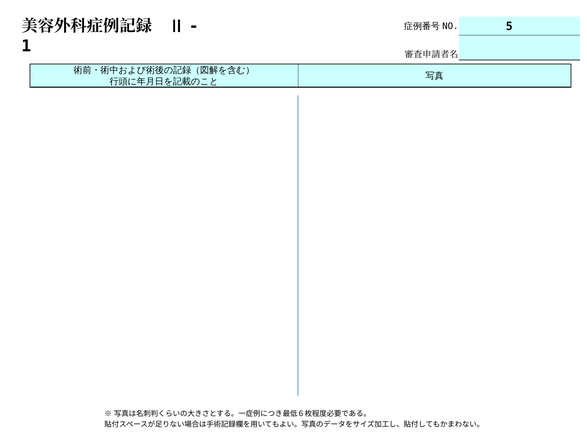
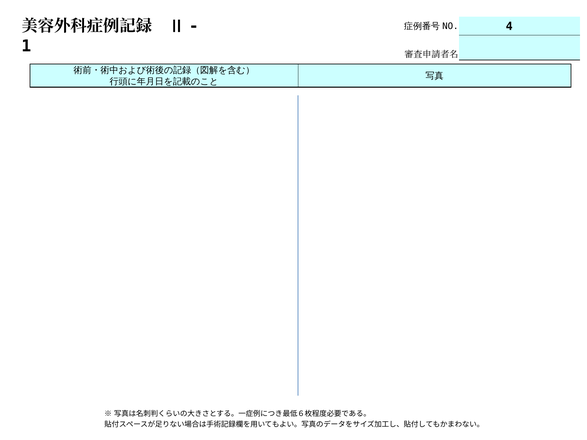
5: 5 -> 4 (509, 26)
